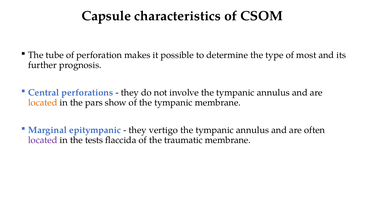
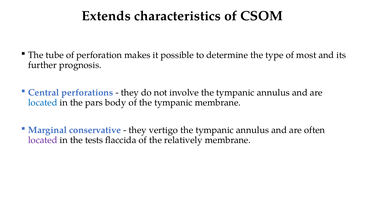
Capsule: Capsule -> Extends (106, 16)
located colour: orange -> blue (43, 103)
show: show -> body (116, 103)
epitympanic: epitympanic -> conservative (95, 130)
traumatic: traumatic -> relatively (183, 140)
